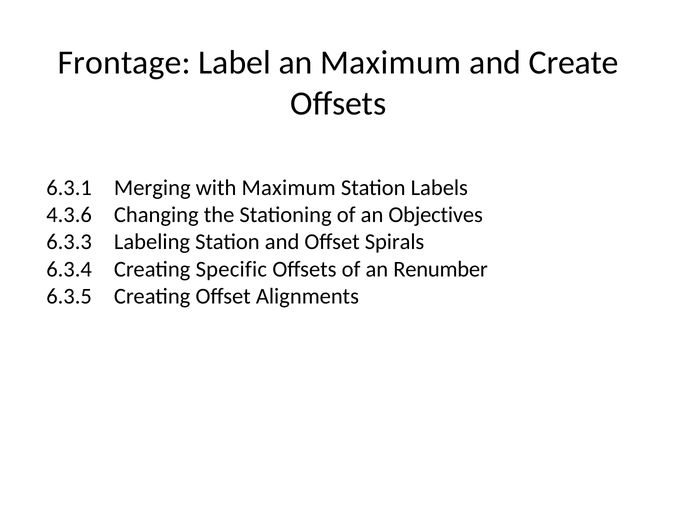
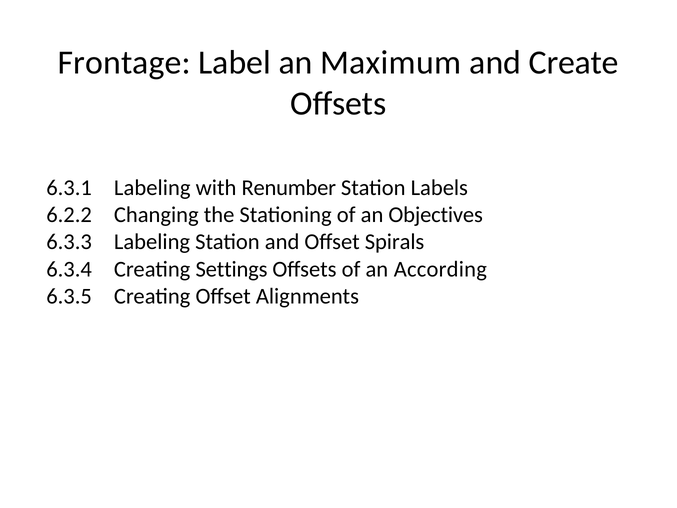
6.3.1 Merging: Merging -> Labeling (152, 188)
with Maximum: Maximum -> Renumber (289, 188)
4.3.6: 4.3.6 -> 6.2.2 (69, 215)
Specific: Specific -> Settings (231, 269)
Renumber: Renumber -> According (440, 269)
